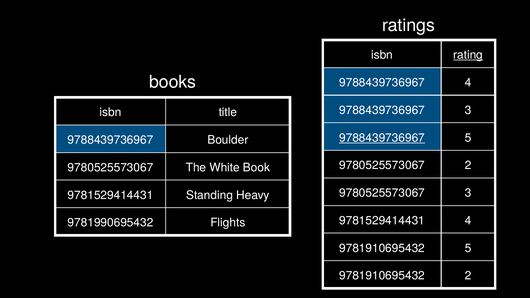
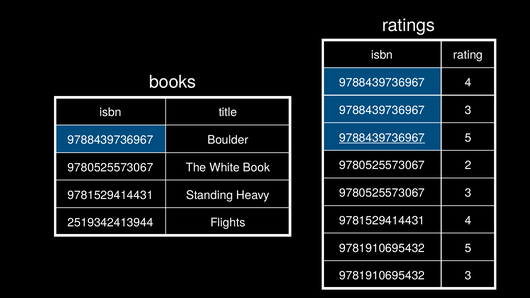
rating underline: present -> none (468, 55)
9781990695432: 9781990695432 -> 2519342413944 (111, 223)
9781910695432 2: 2 -> 3 (468, 276)
